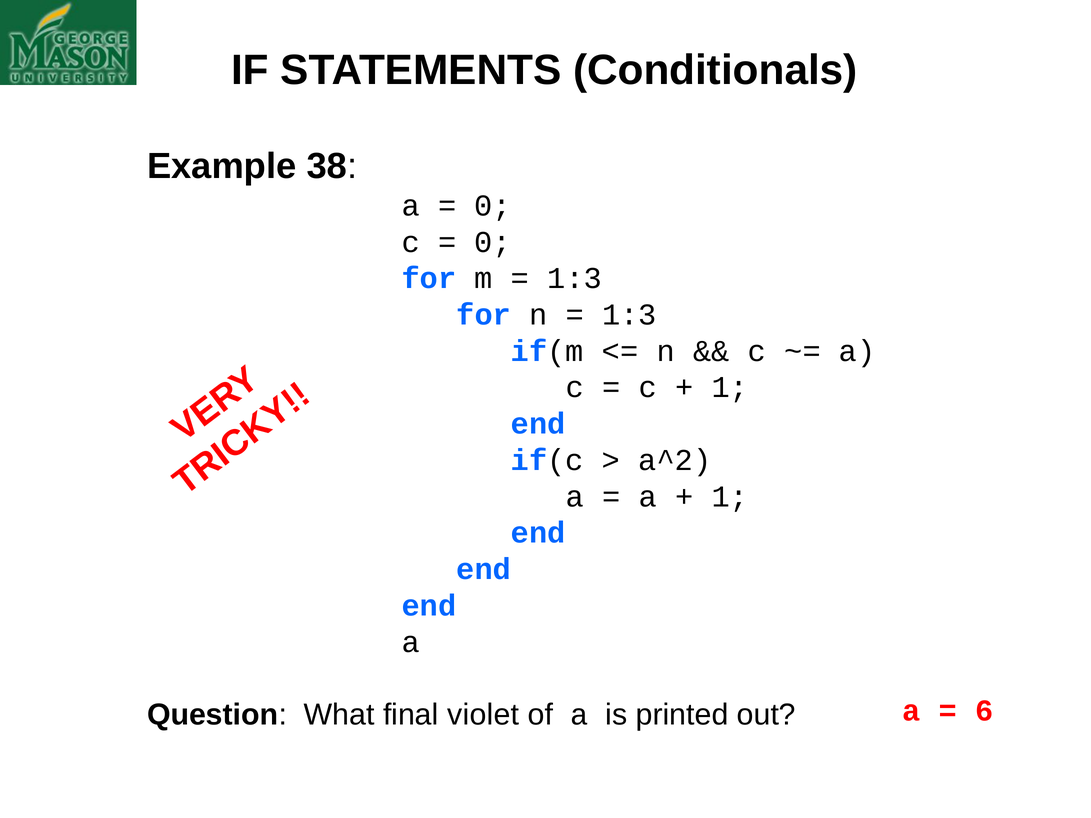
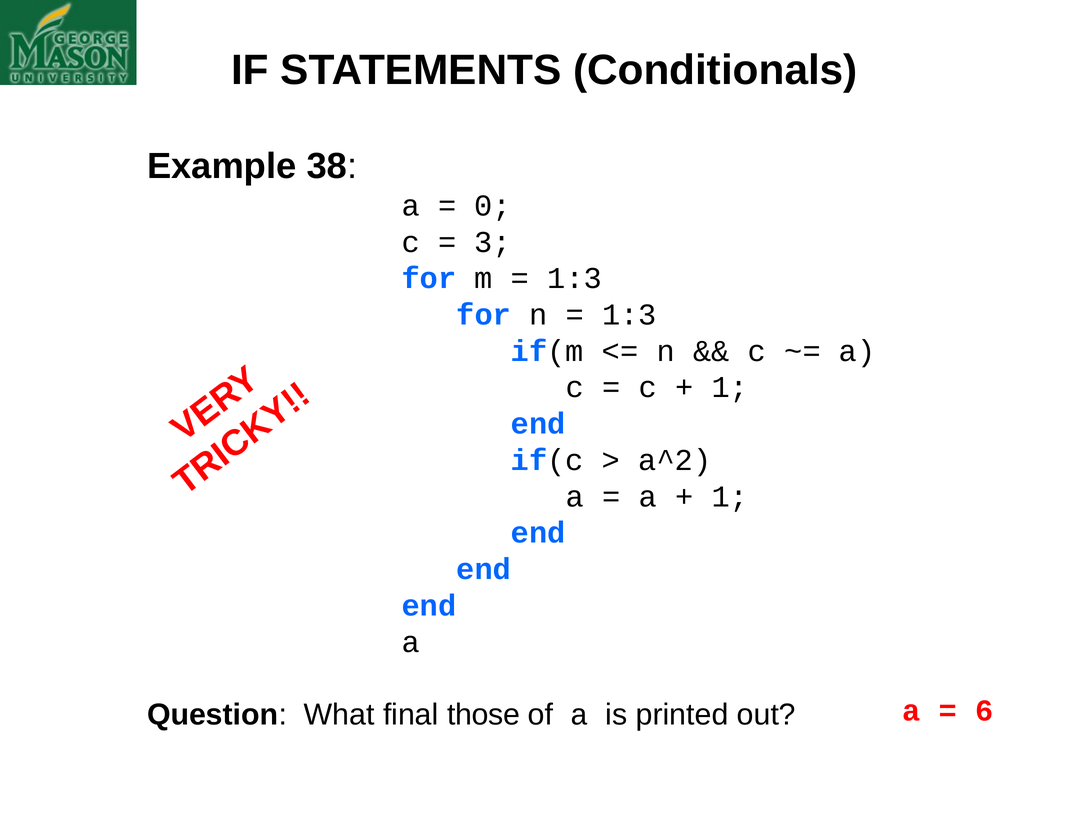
0: 0 -> 3 (493, 242)
violet: violet -> those (483, 715)
